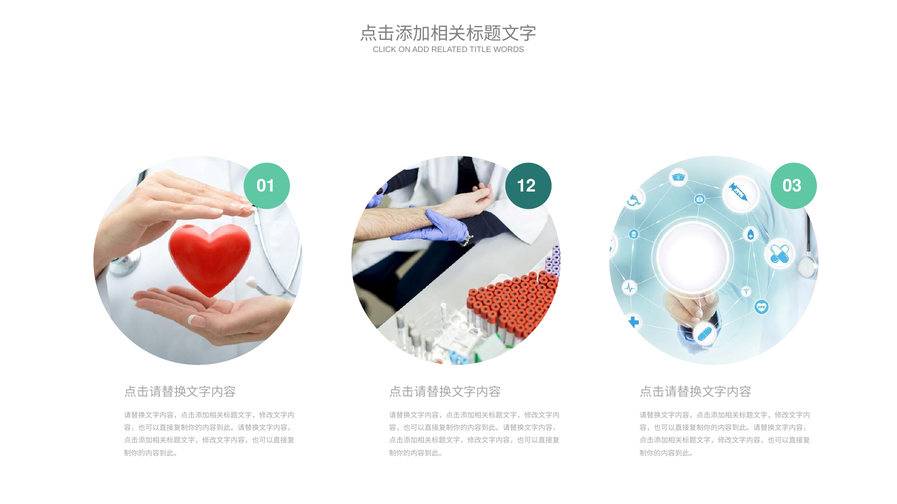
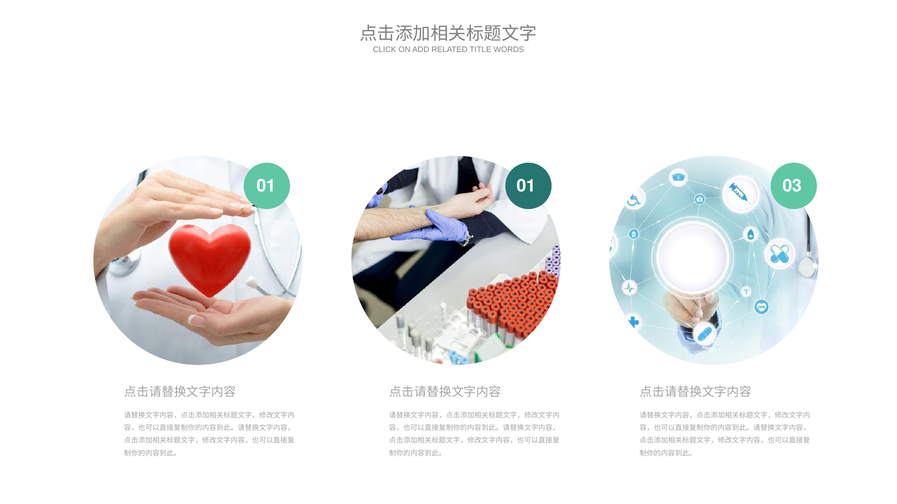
01 12: 12 -> 01 (526, 186)
